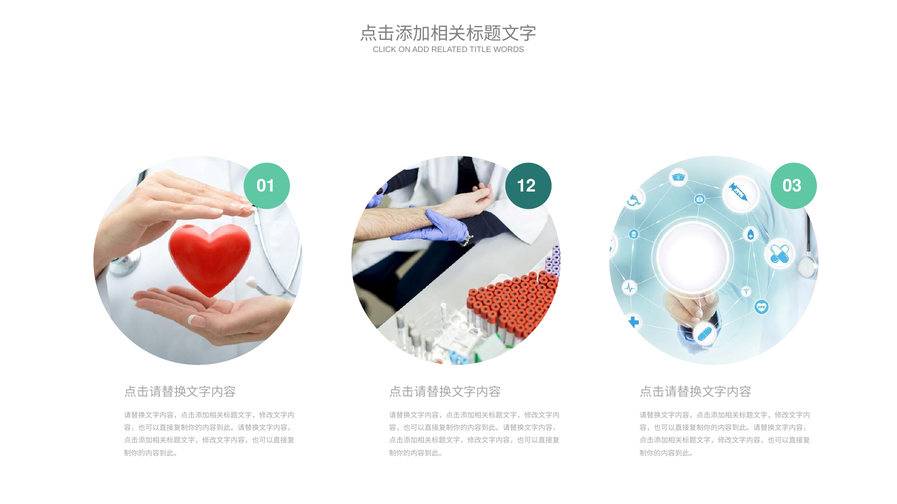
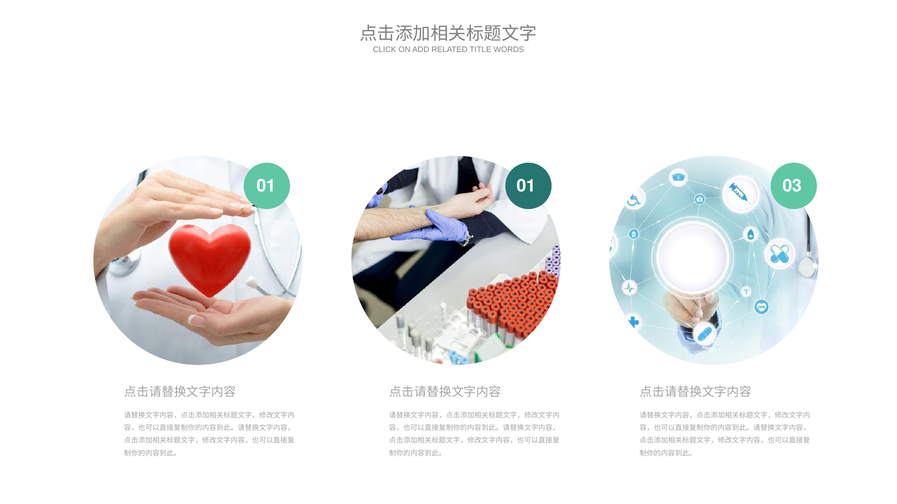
01 12: 12 -> 01 (526, 186)
